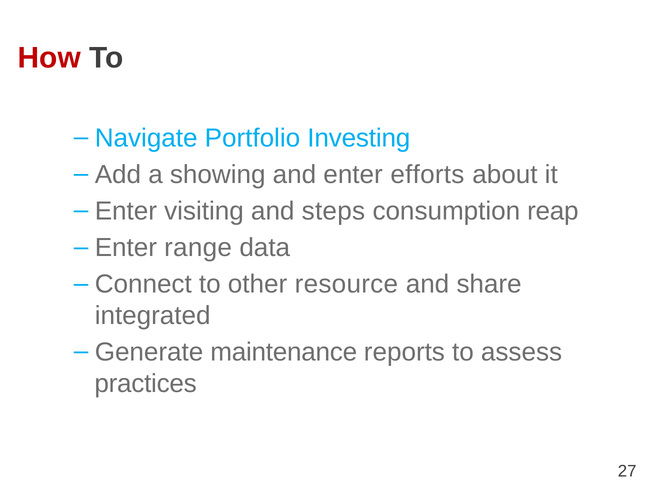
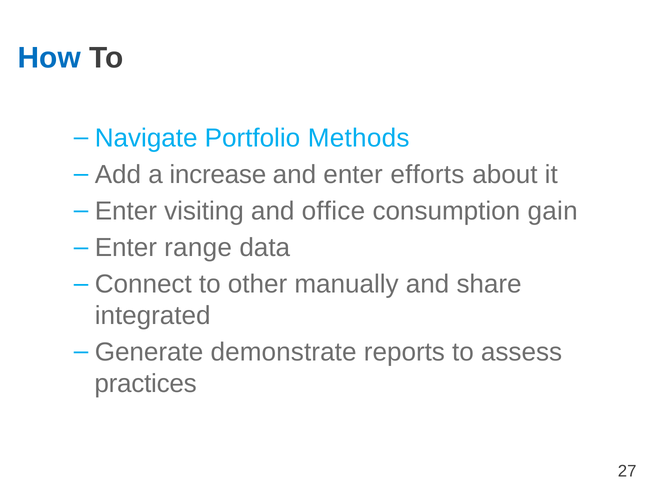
How colour: red -> blue (49, 58)
Investing: Investing -> Methods (359, 138)
showing: showing -> increase (218, 175)
steps: steps -> office (333, 211)
reap: reap -> gain (553, 211)
resource: resource -> manually (347, 285)
maintenance: maintenance -> demonstrate (284, 352)
